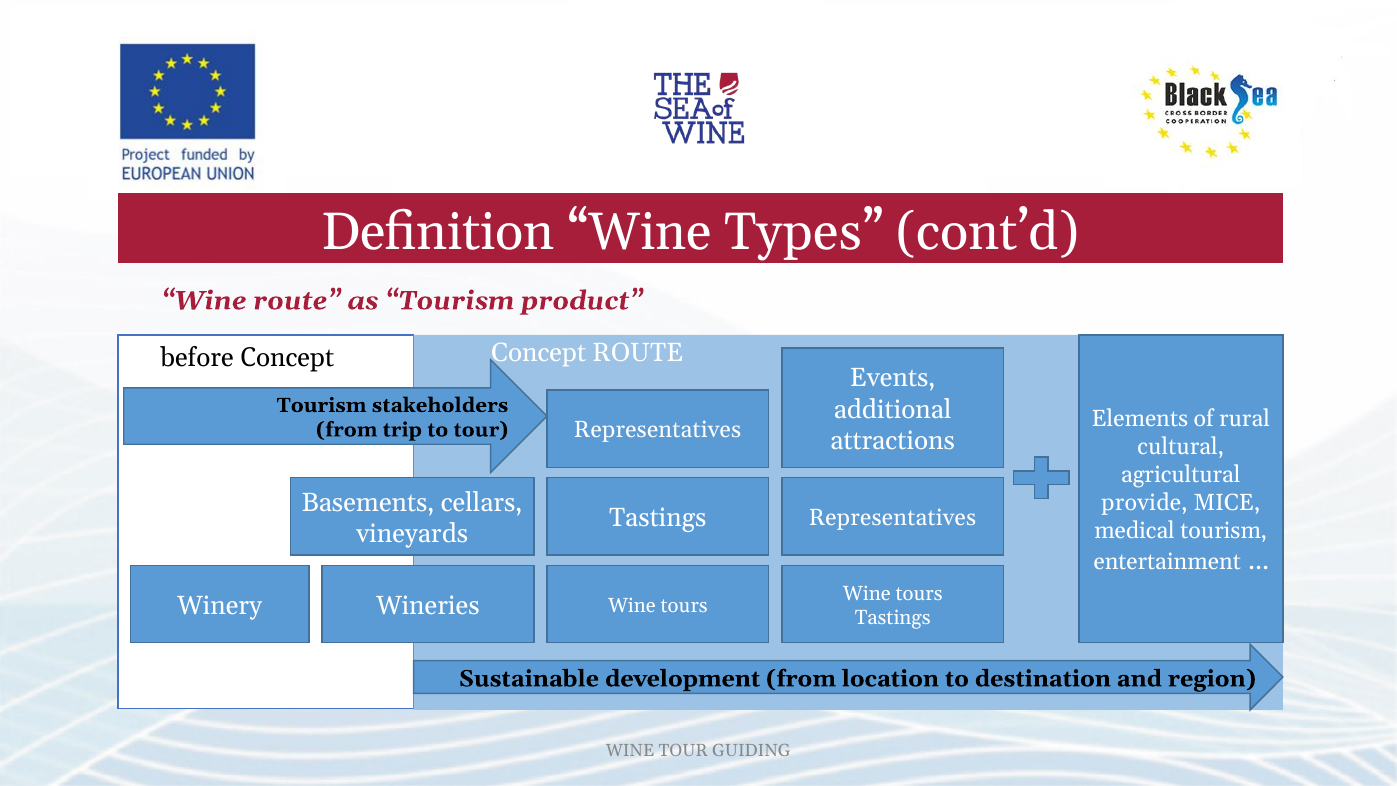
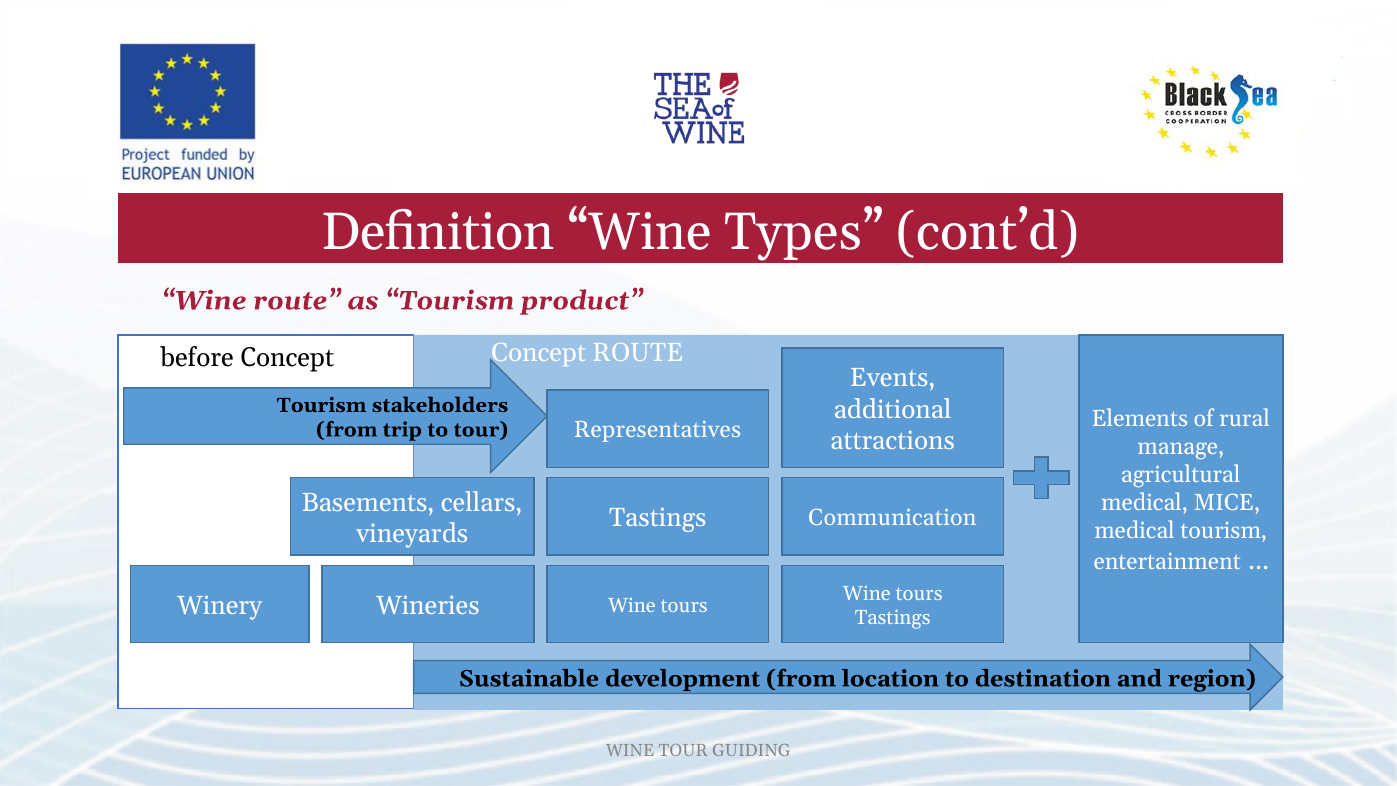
cultural: cultural -> manage (1181, 447)
provide: provide -> medical (1145, 503)
Representatives: Representatives -> Communication (892, 518)
